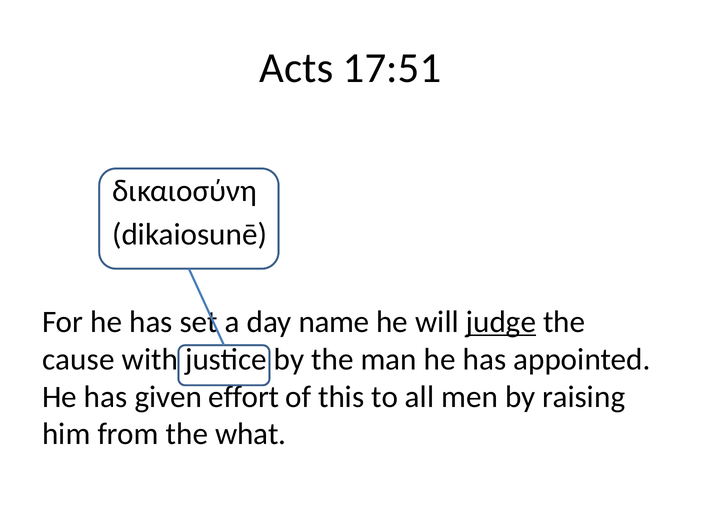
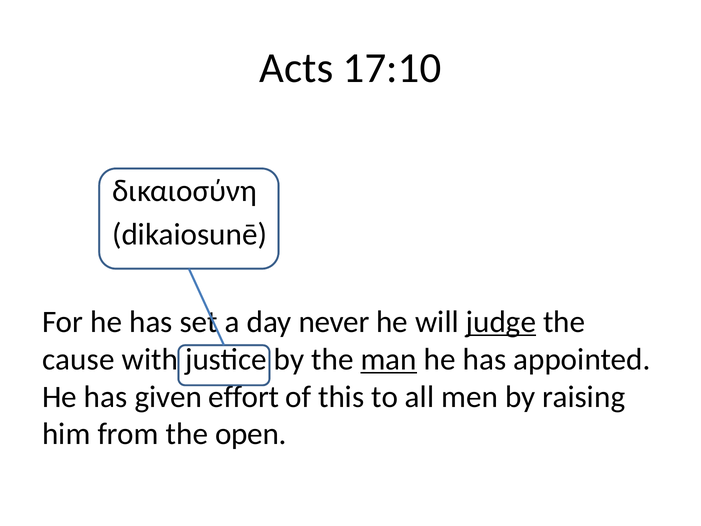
17:51: 17:51 -> 17:10 (392, 68)
name: name -> never (334, 322)
man underline: none -> present (389, 359)
what: what -> open (251, 434)
